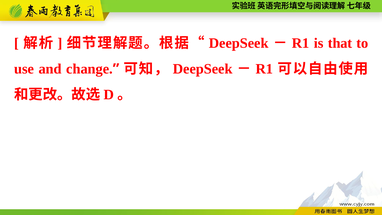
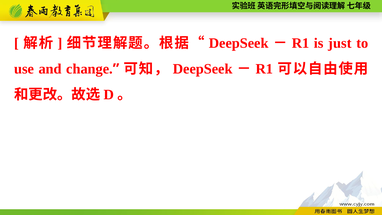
that: that -> just (340, 43)
